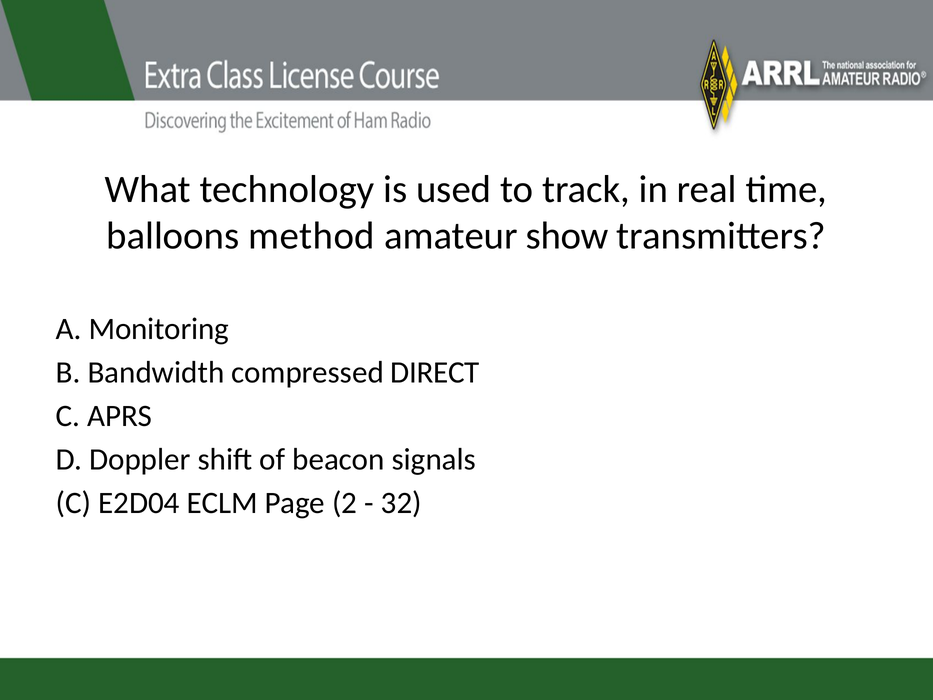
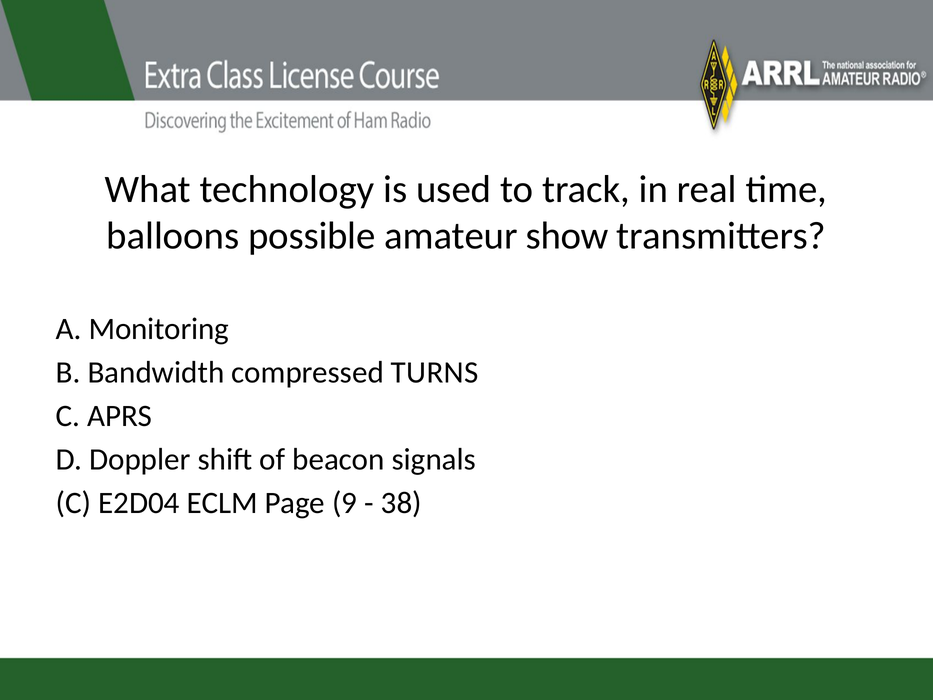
method: method -> possible (312, 236)
DIRECT: DIRECT -> TURNS (435, 372)
2: 2 -> 9 (345, 503)
32: 32 -> 38 (401, 503)
